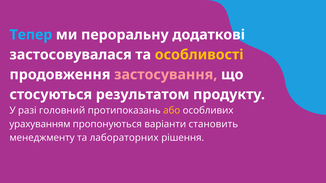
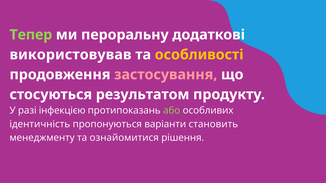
Тепер colour: light blue -> light green (31, 35)
застосовувалася: застосовувалася -> використовував (71, 55)
головний: головний -> інфекцією (62, 111)
або colour: yellow -> light green (172, 111)
урахуванням: урахуванням -> ідентичність (40, 124)
лабораторних: лабораторних -> ознайомитися (124, 138)
